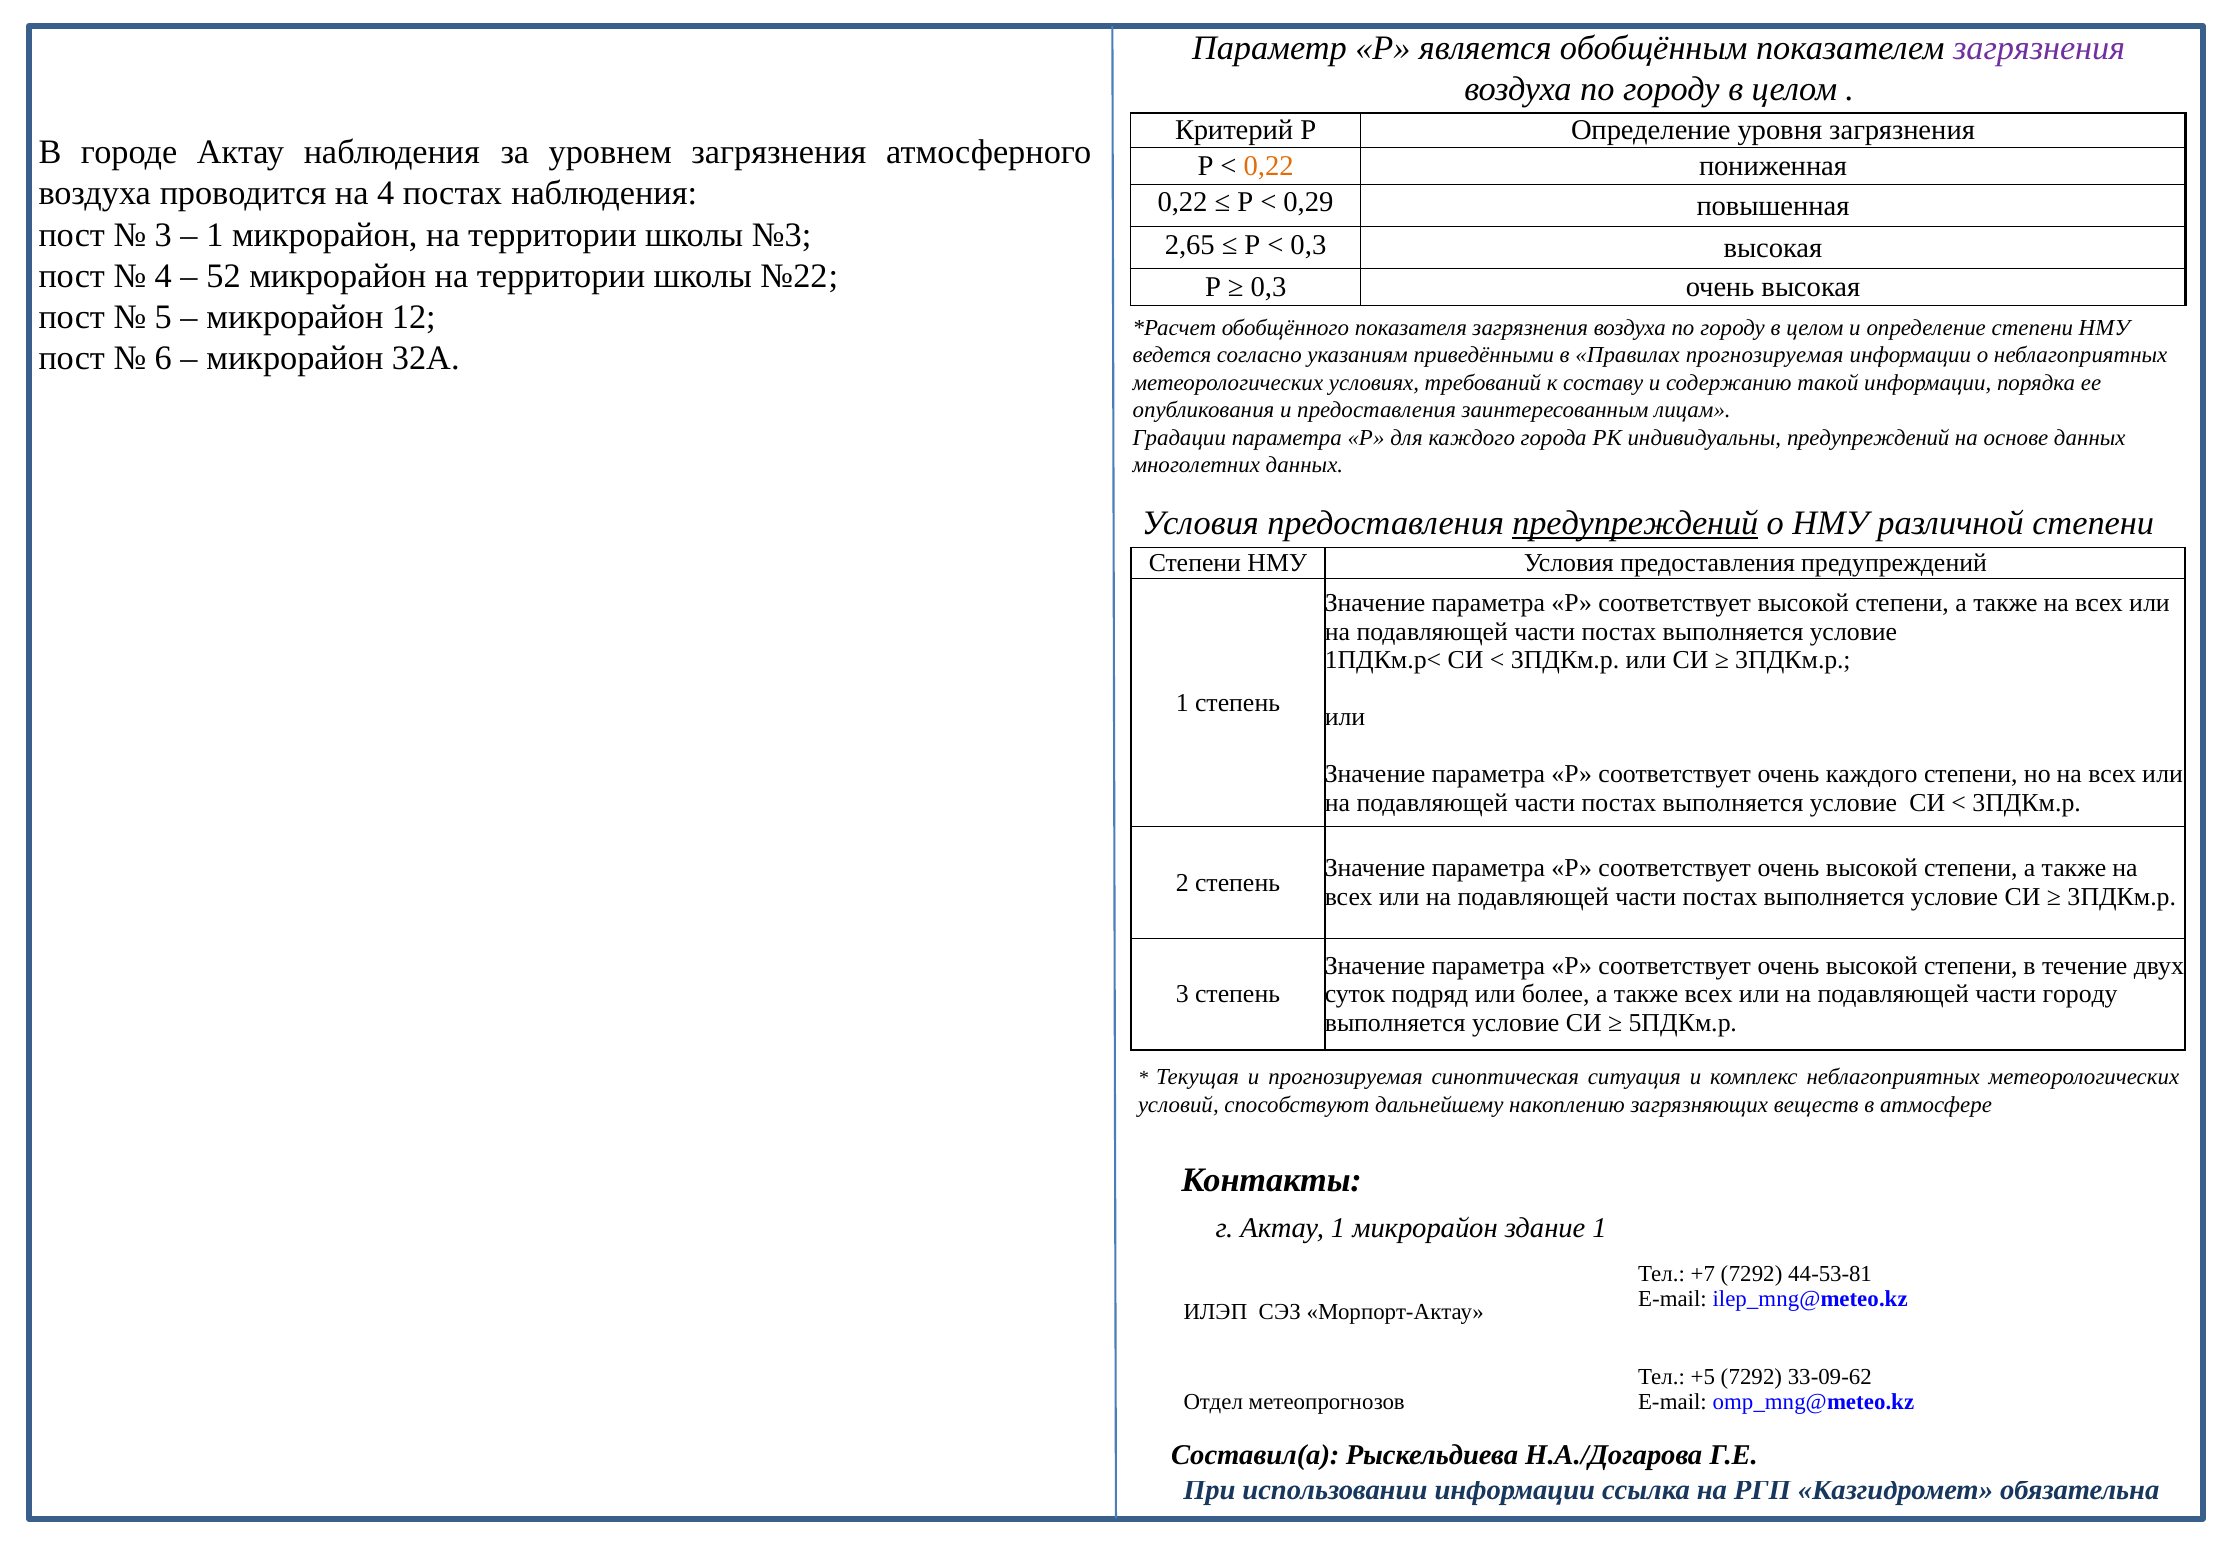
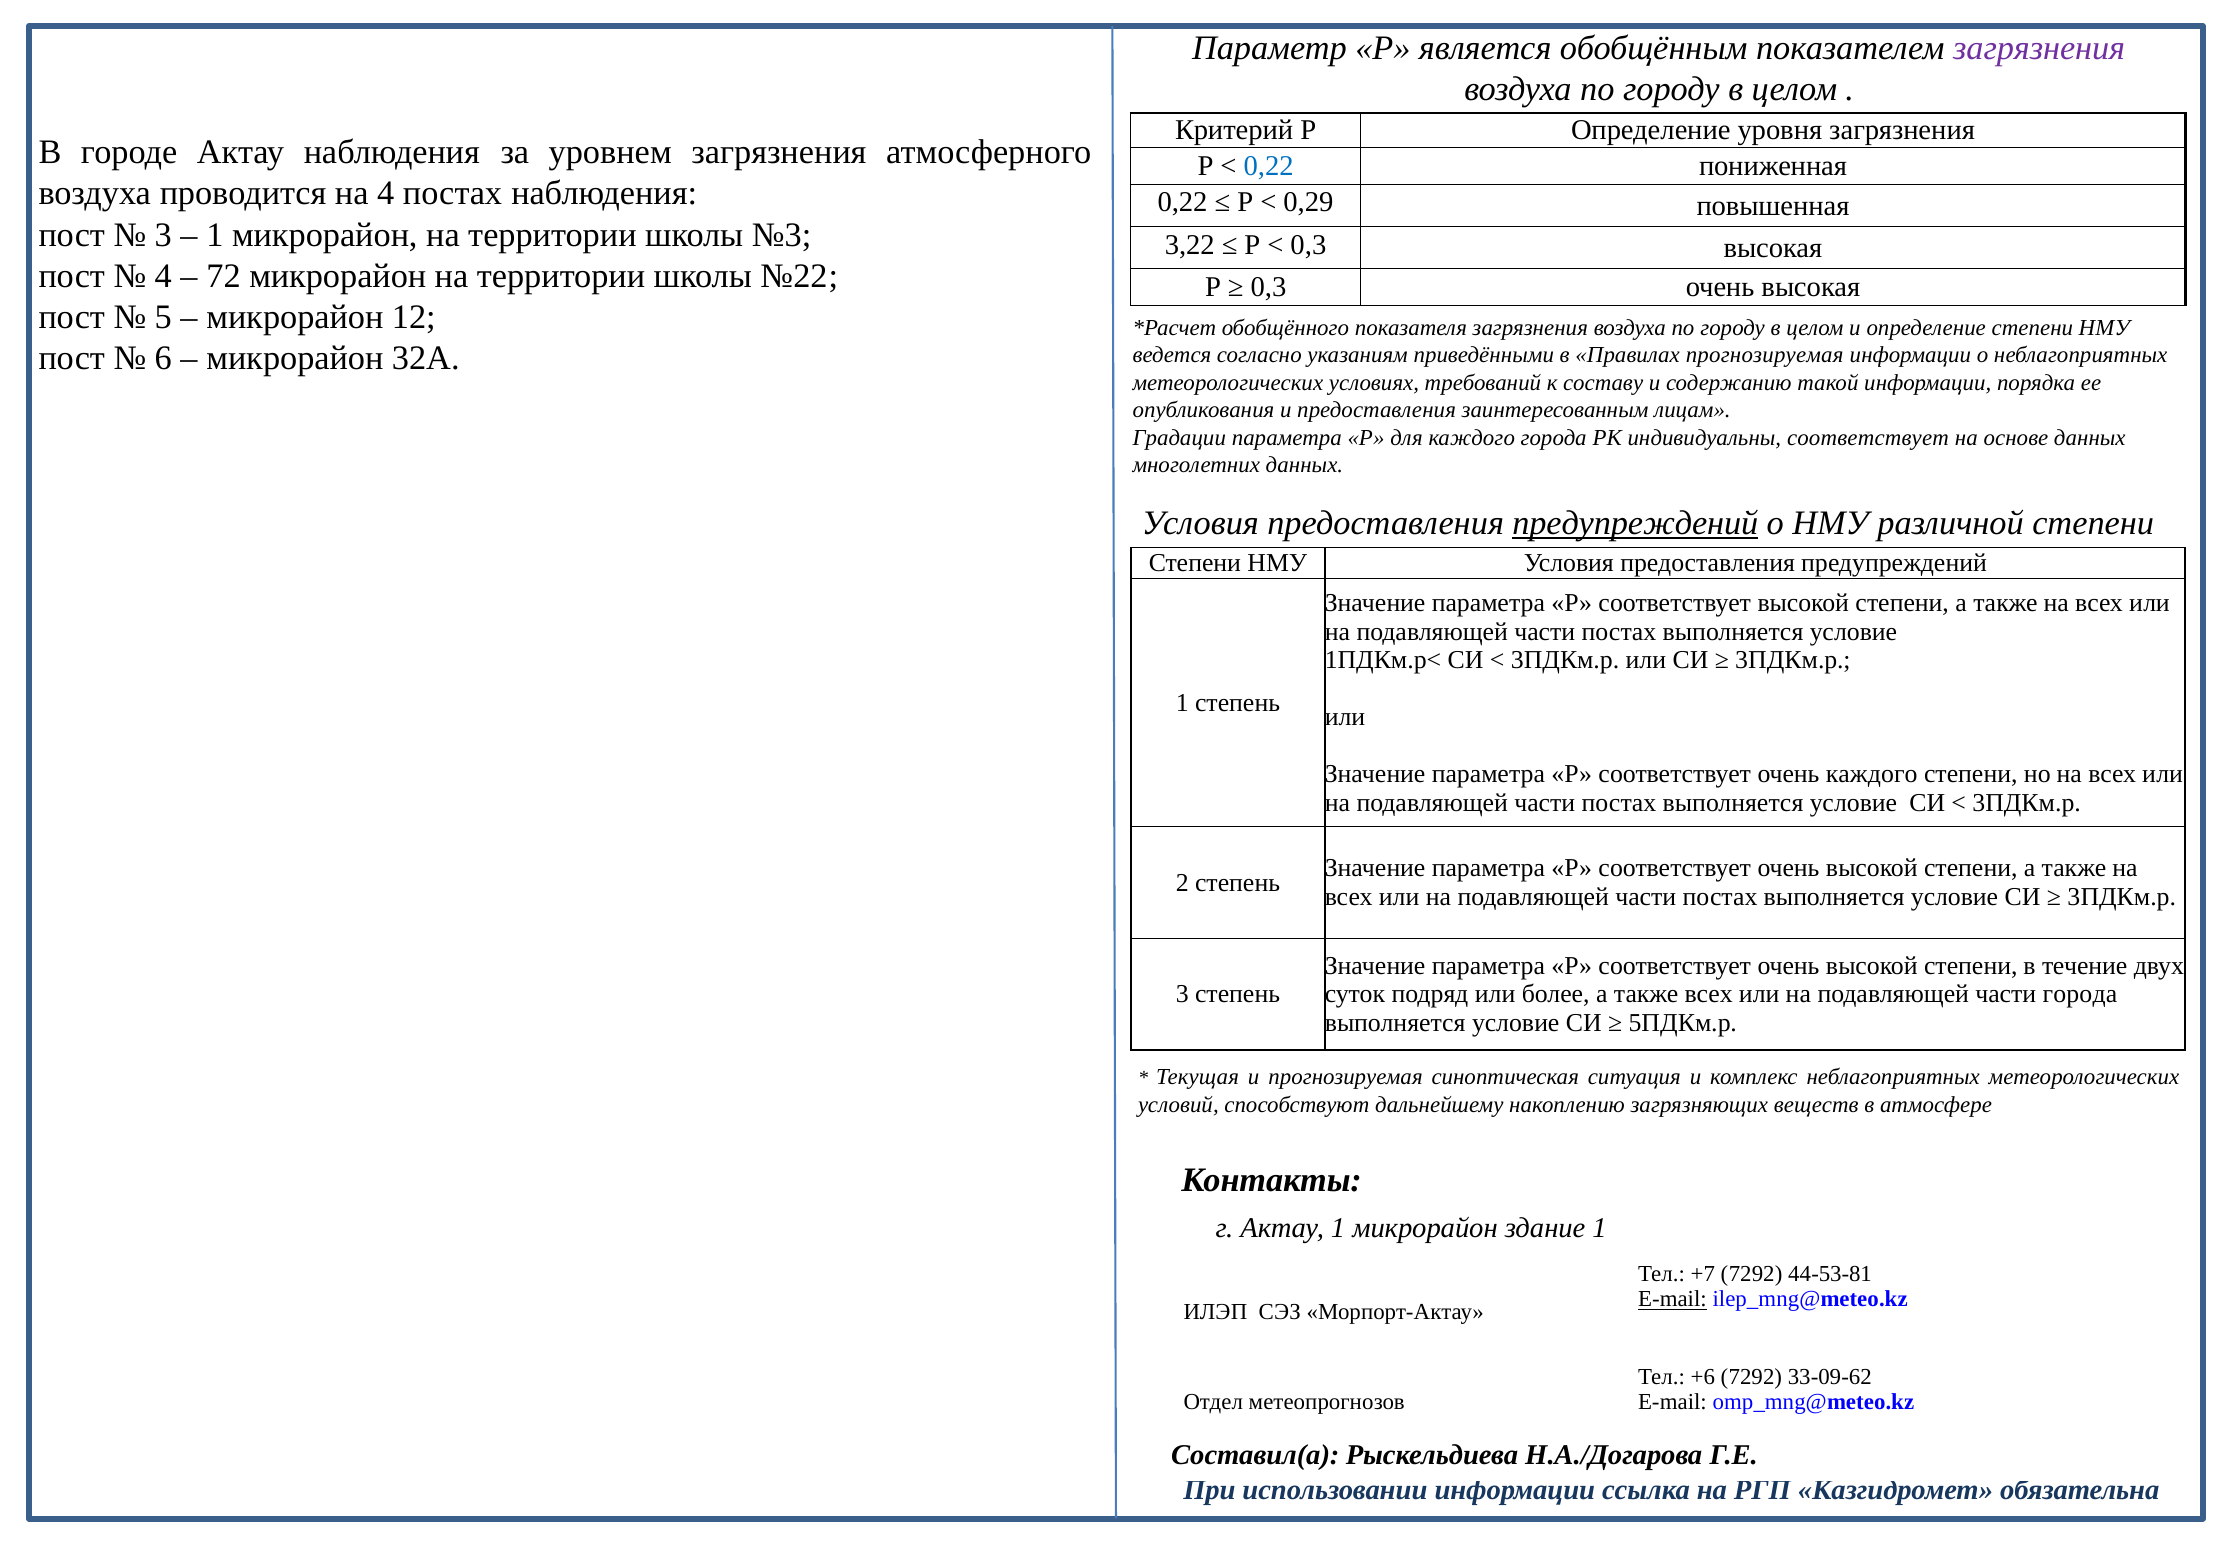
0,22 colour: orange -> blue (1269, 166)
2,65: 2,65 -> 3,22 (1190, 245)
52: 52 -> 72 (224, 276)
индивидуальны предупреждений: предупреждений -> соответствует (1868, 438)
части городу: городу -> города (2080, 994)
E-mail underline: none -> present (1672, 1300)
+5: +5 -> +6 (1703, 1377)
